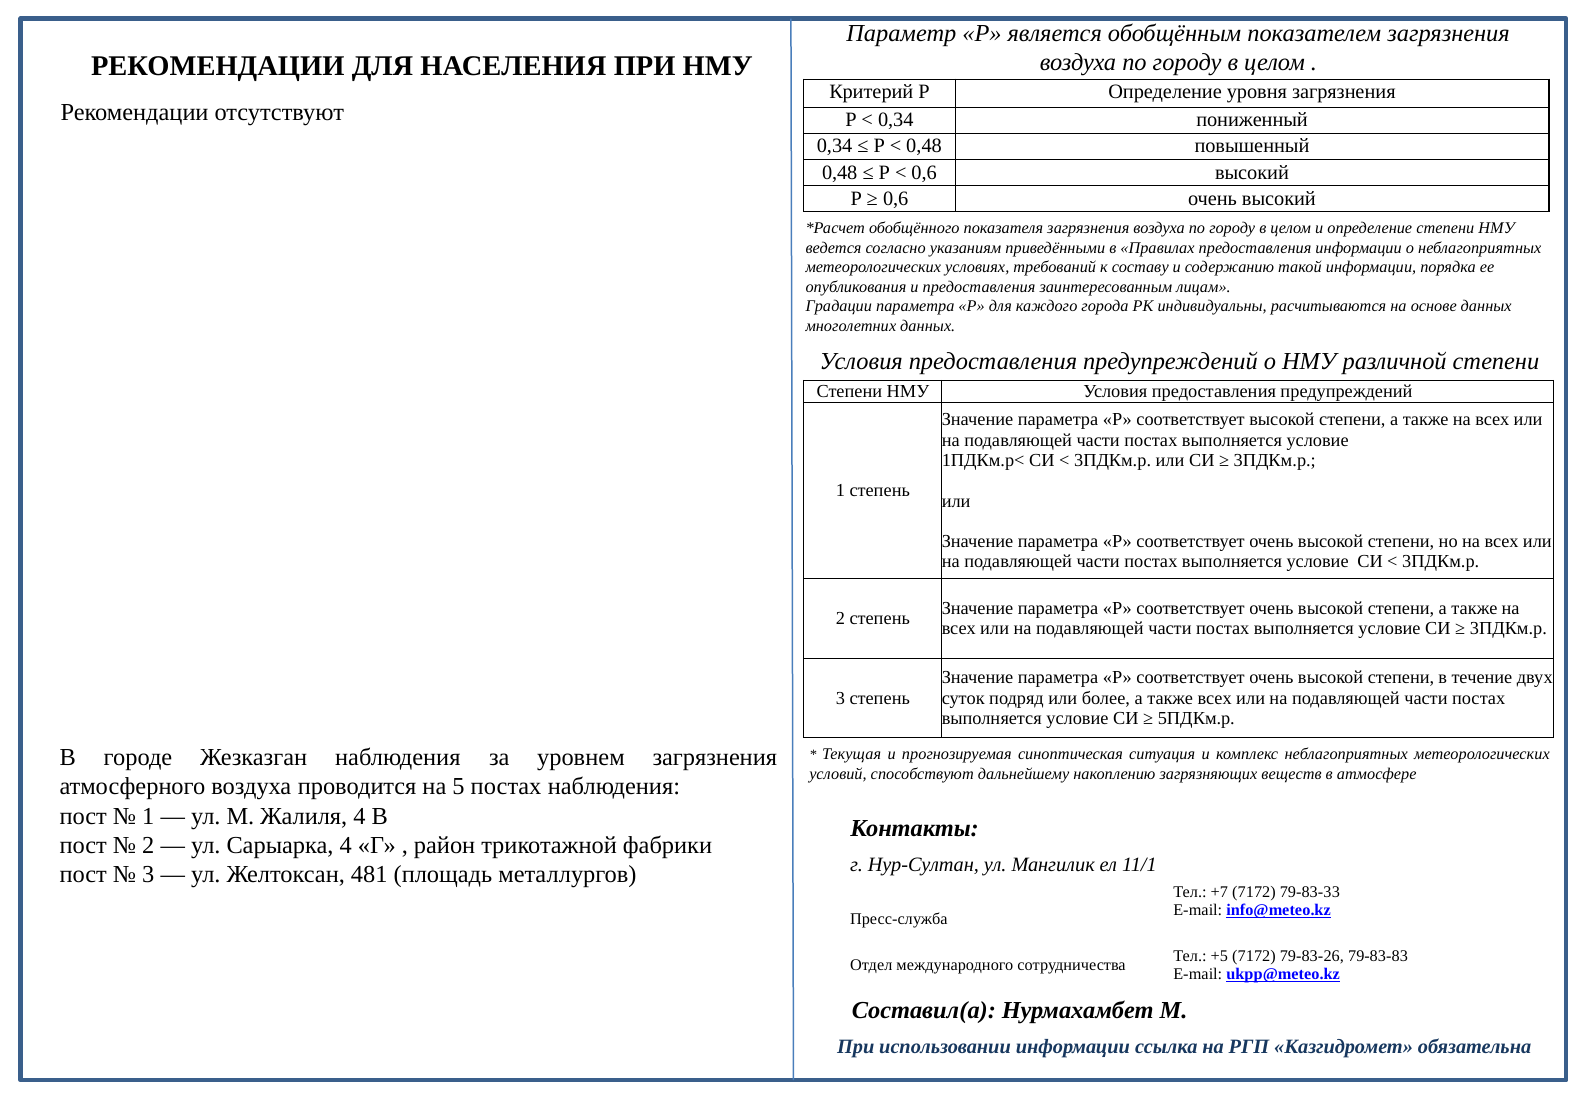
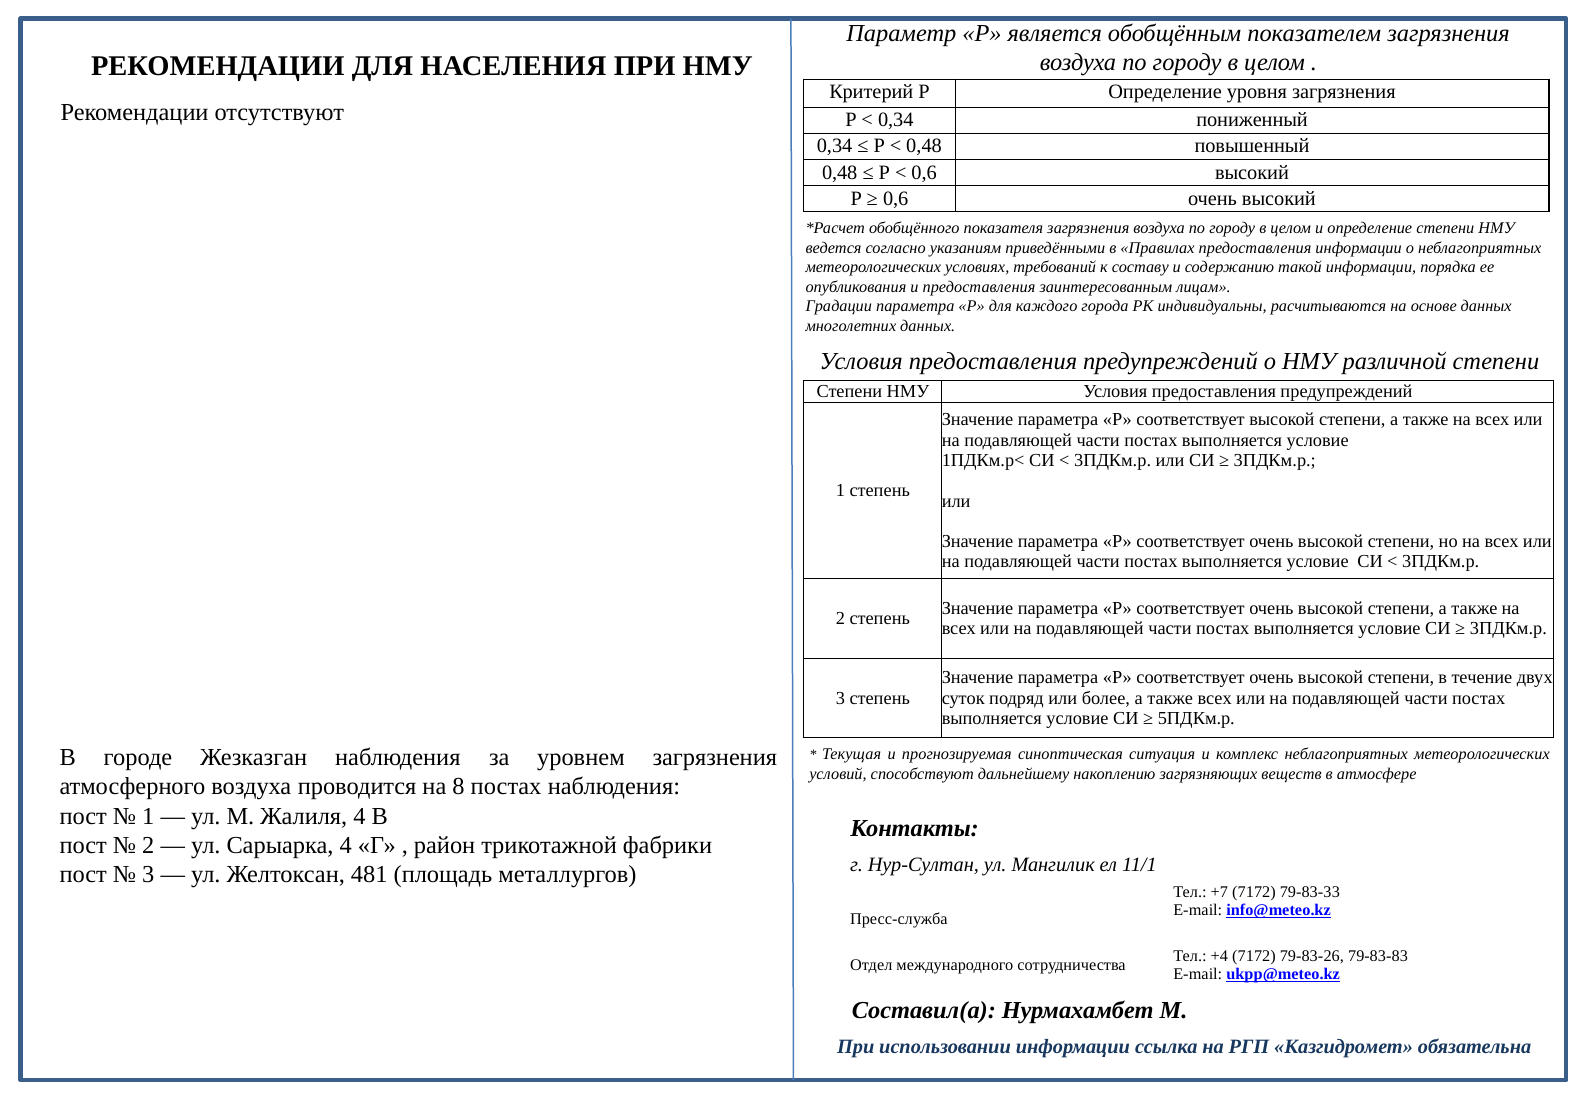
5: 5 -> 8 (459, 787)
+5: +5 -> +4 (1219, 956)
